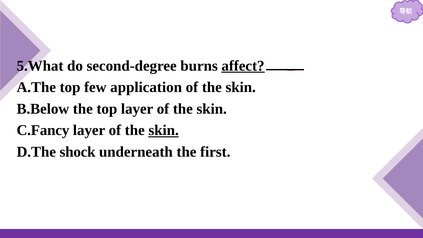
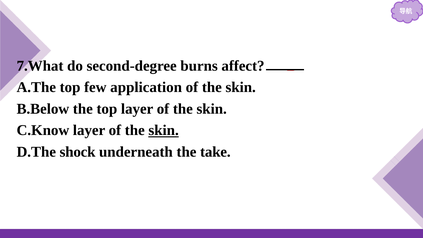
5.What: 5.What -> 7.What (40, 66)
affect underline: present -> none (243, 66)
C.Fancy: C.Fancy -> C.Know (43, 130)
first: first -> take (215, 152)
